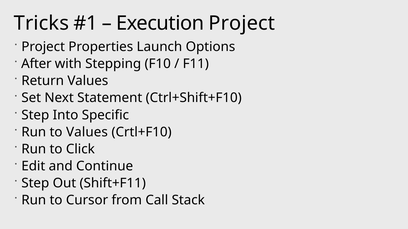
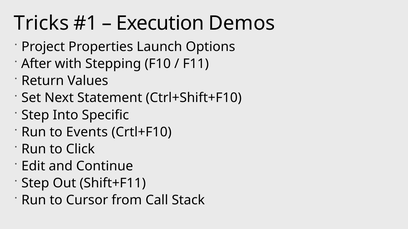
Execution Project: Project -> Demos (242, 23)
to Values: Values -> Events (87, 132)
